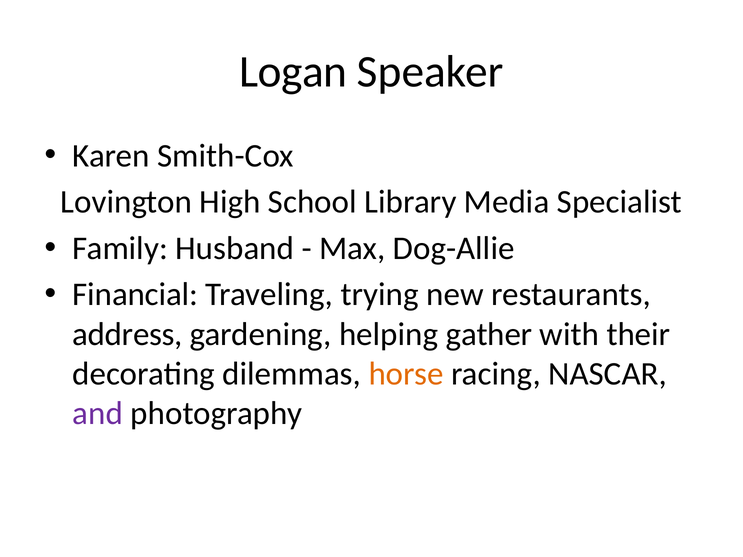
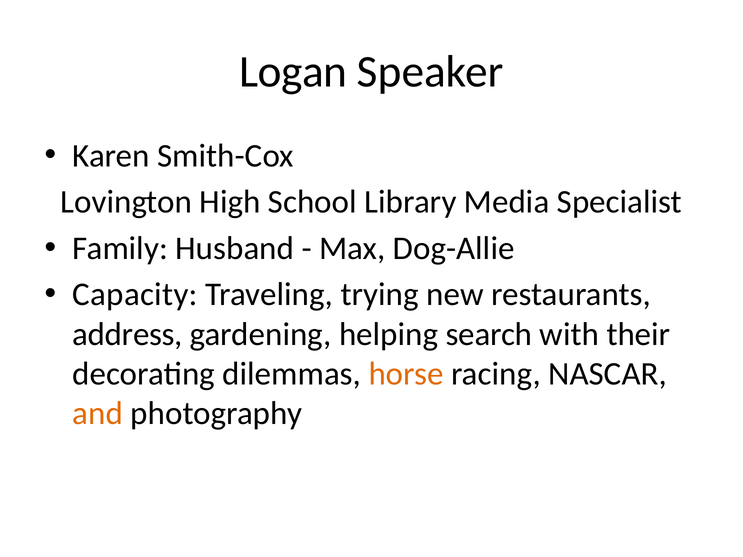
Financial: Financial -> Capacity (135, 295)
gather: gather -> search (489, 334)
and colour: purple -> orange (98, 414)
